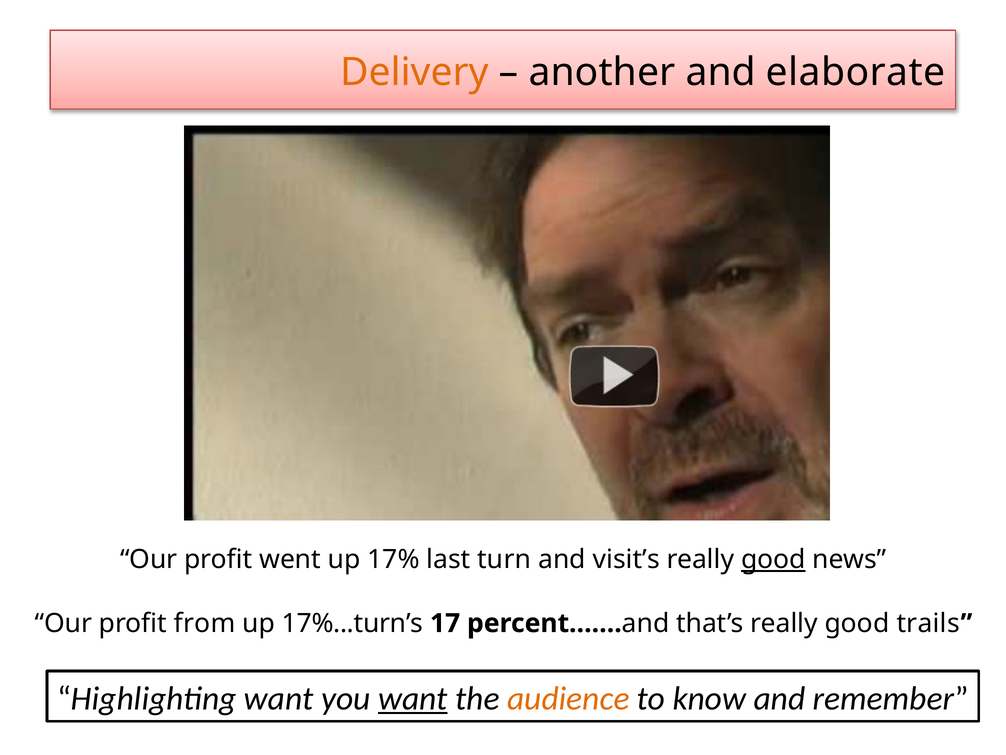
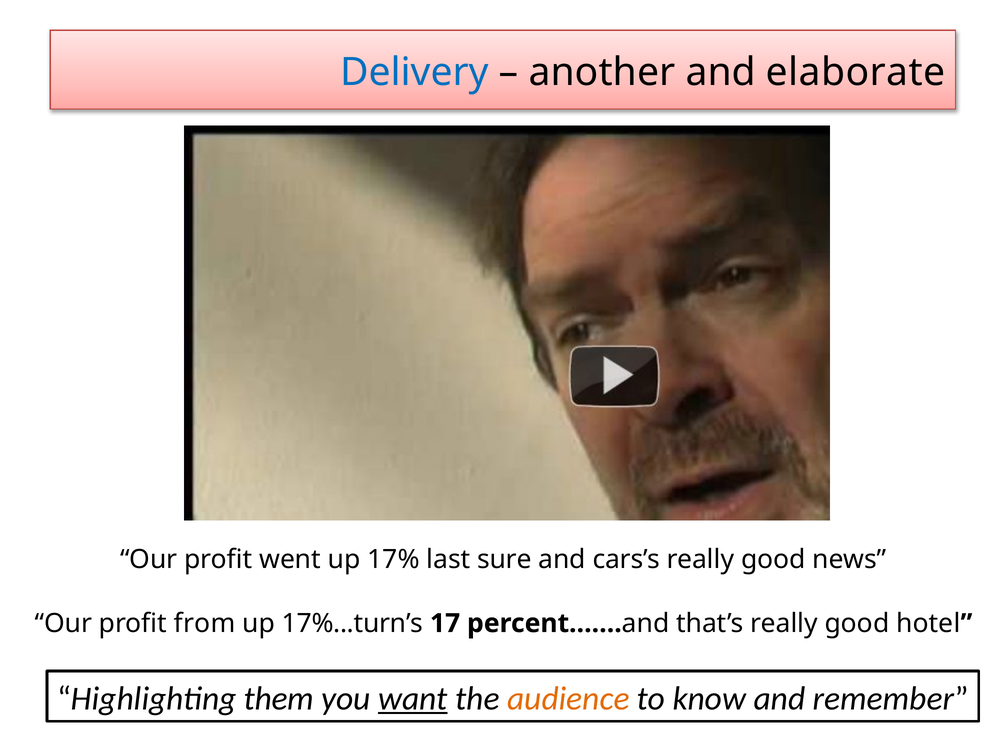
Delivery colour: orange -> blue (414, 72)
turn: turn -> sure (504, 559)
visit’s: visit’s -> cars’s (626, 559)
good underline: present -> none (773, 559)
trails: trails -> hotel (928, 623)
Highlighting want: want -> them (279, 698)
